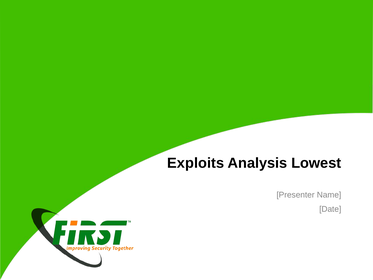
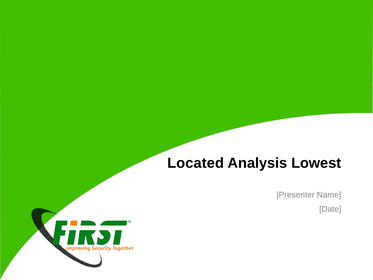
Exploits: Exploits -> Located (196, 163)
